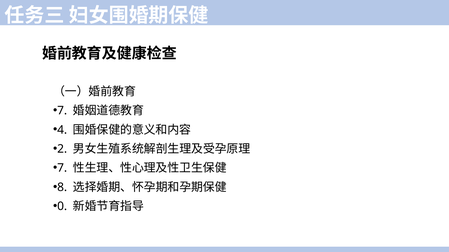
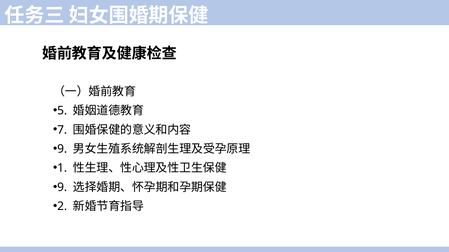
7: 7 -> 5 (62, 111)
4: 4 -> 7 (62, 130)
2: 2 -> 9 (62, 149)
7: 7 -> 1 (62, 168)
8: 8 -> 9 (62, 188)
0: 0 -> 2 (62, 207)
